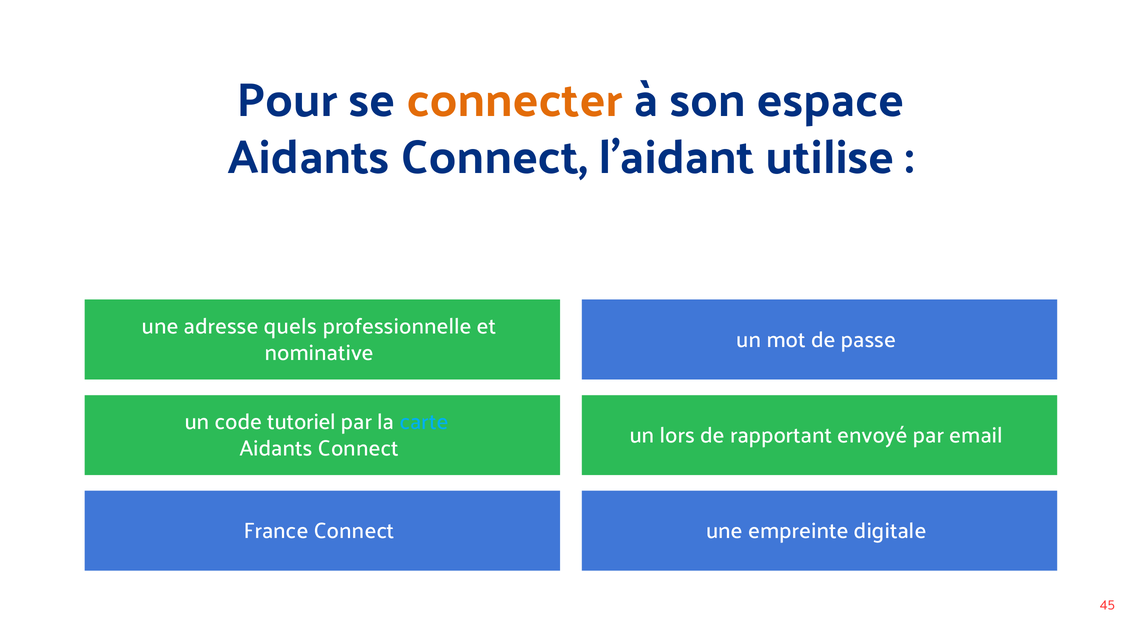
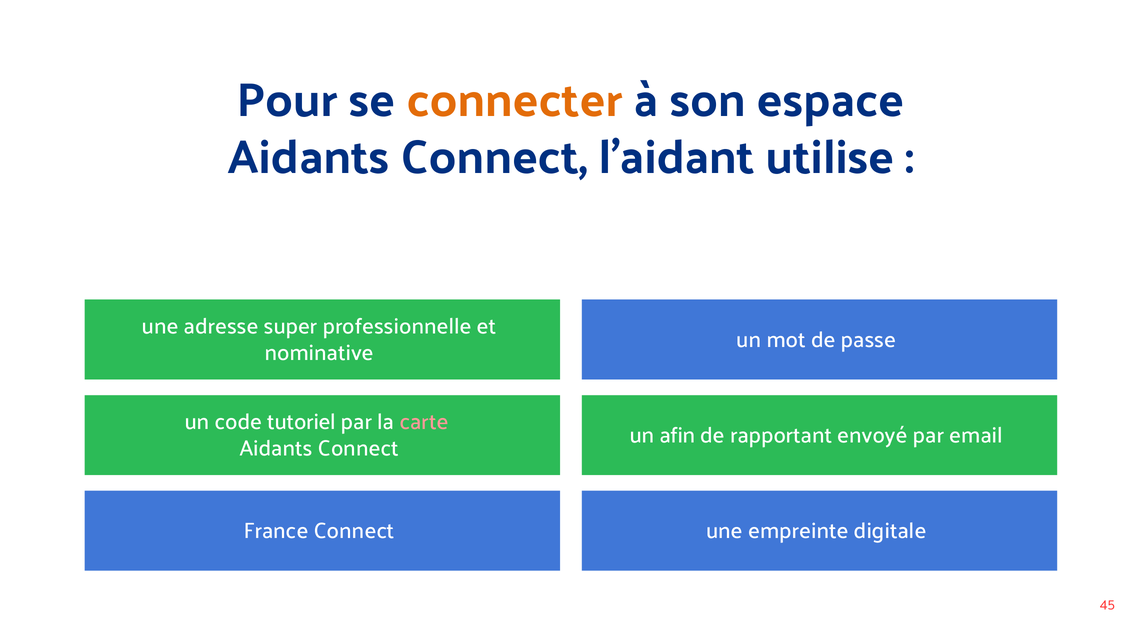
quels: quels -> super (291, 326)
carte colour: light blue -> pink (424, 422)
lors: lors -> afin (678, 435)
